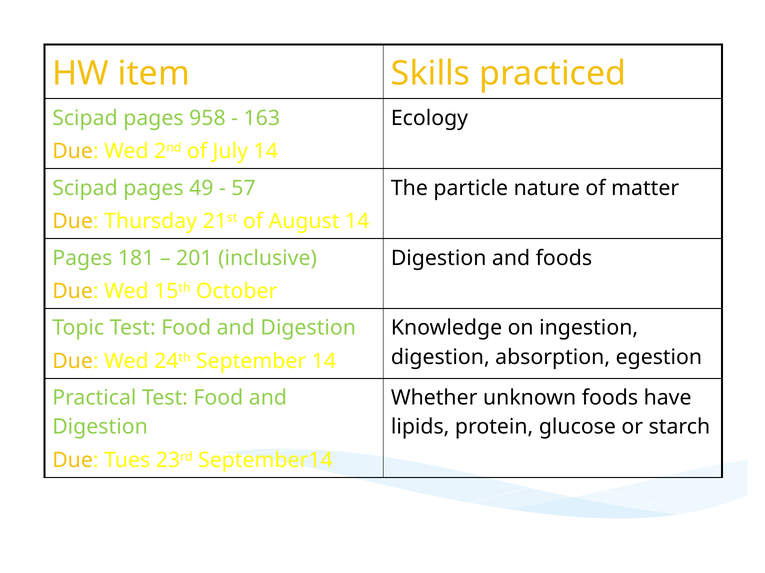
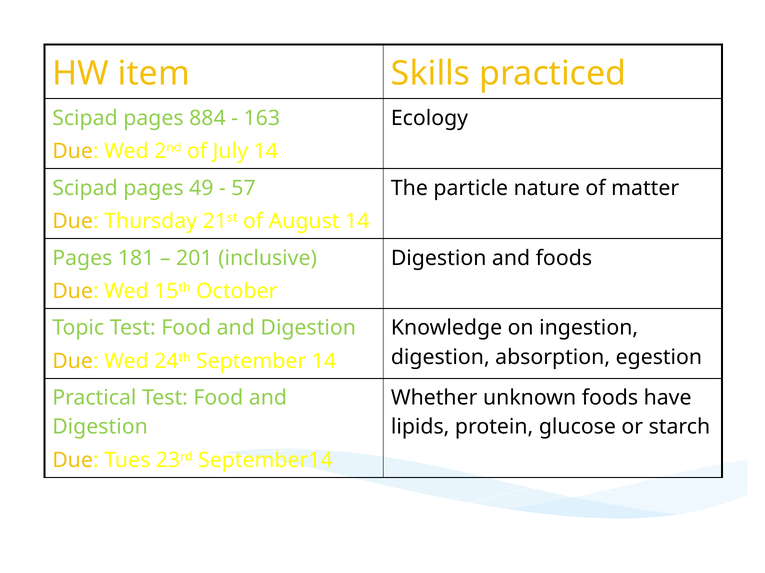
958: 958 -> 884 (207, 118)
